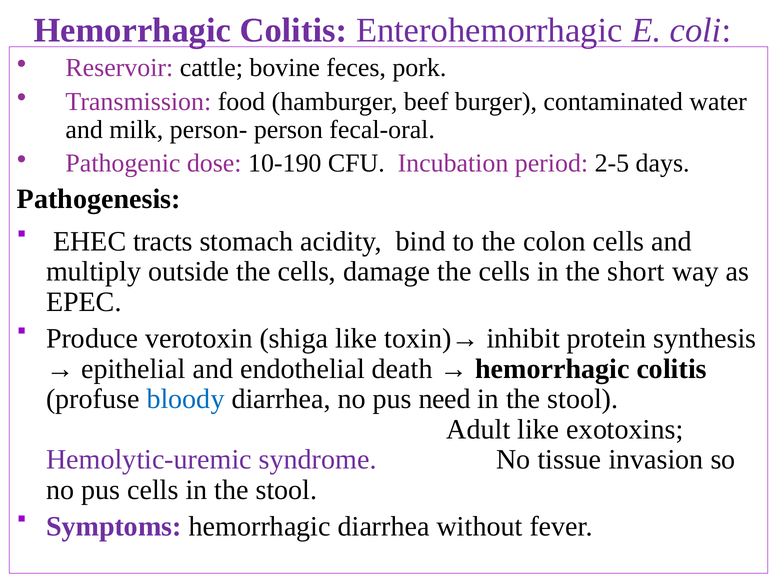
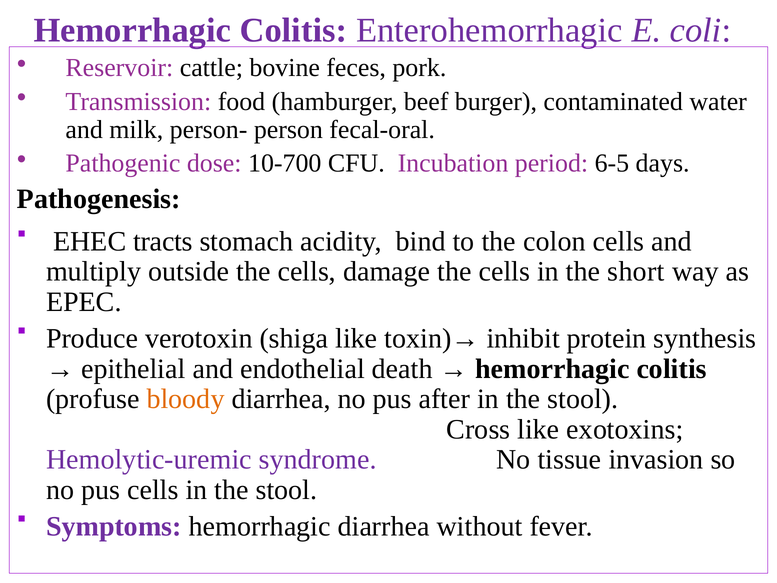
10-190: 10-190 -> 10-700 (285, 163)
2-5: 2-5 -> 6-5 (612, 163)
bloody colour: blue -> orange (186, 399)
need: need -> after (444, 399)
Adult: Adult -> Cross (478, 429)
